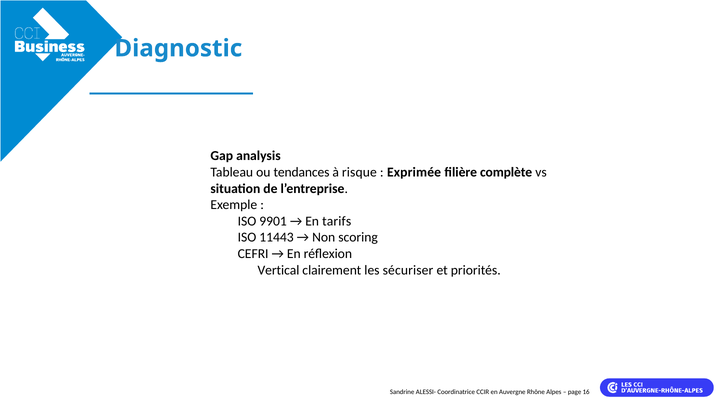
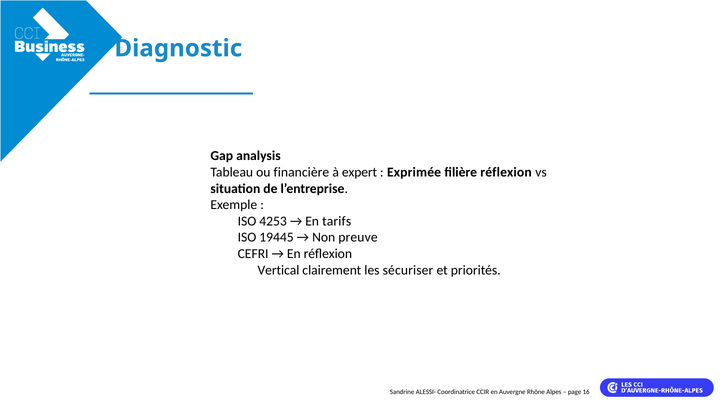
tendances: tendances -> financière (301, 172)
risque: risque -> expert (360, 172)
filière complète: complète -> réflexion (506, 172)
9901: 9901 -> 4253 (273, 221)
11443: 11443 -> 19445 (277, 237)
scoring: scoring -> preuve (358, 237)
